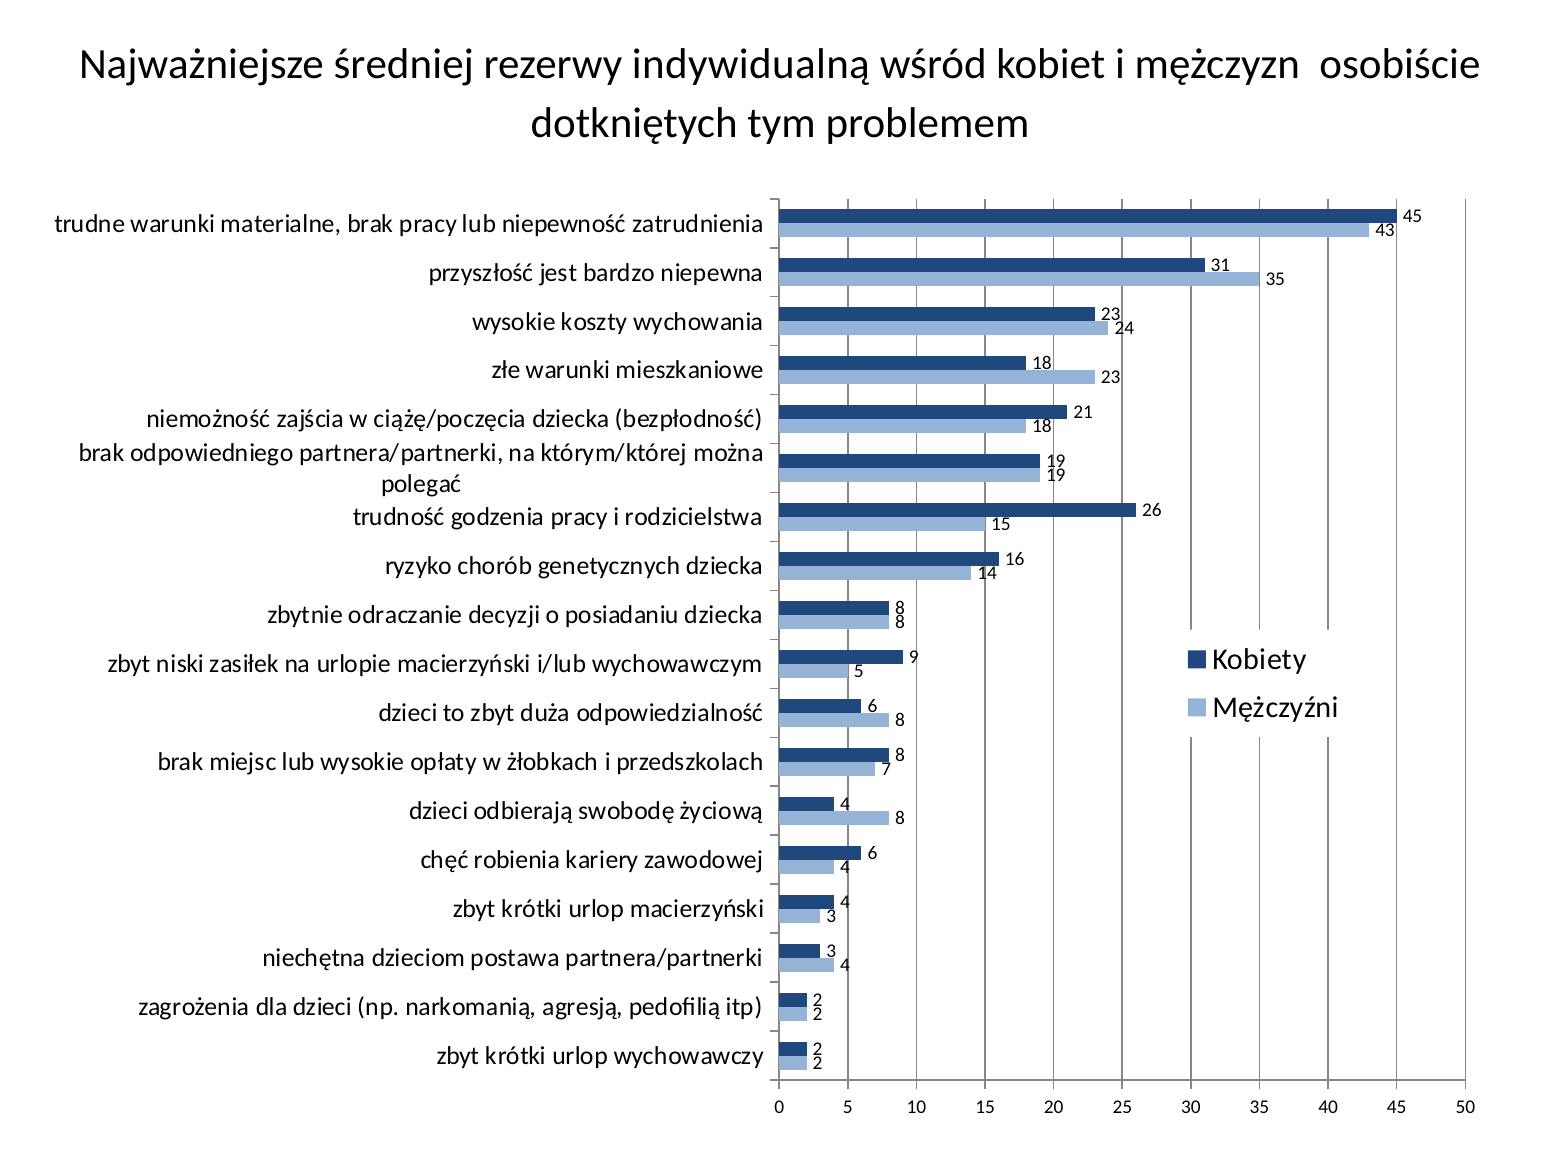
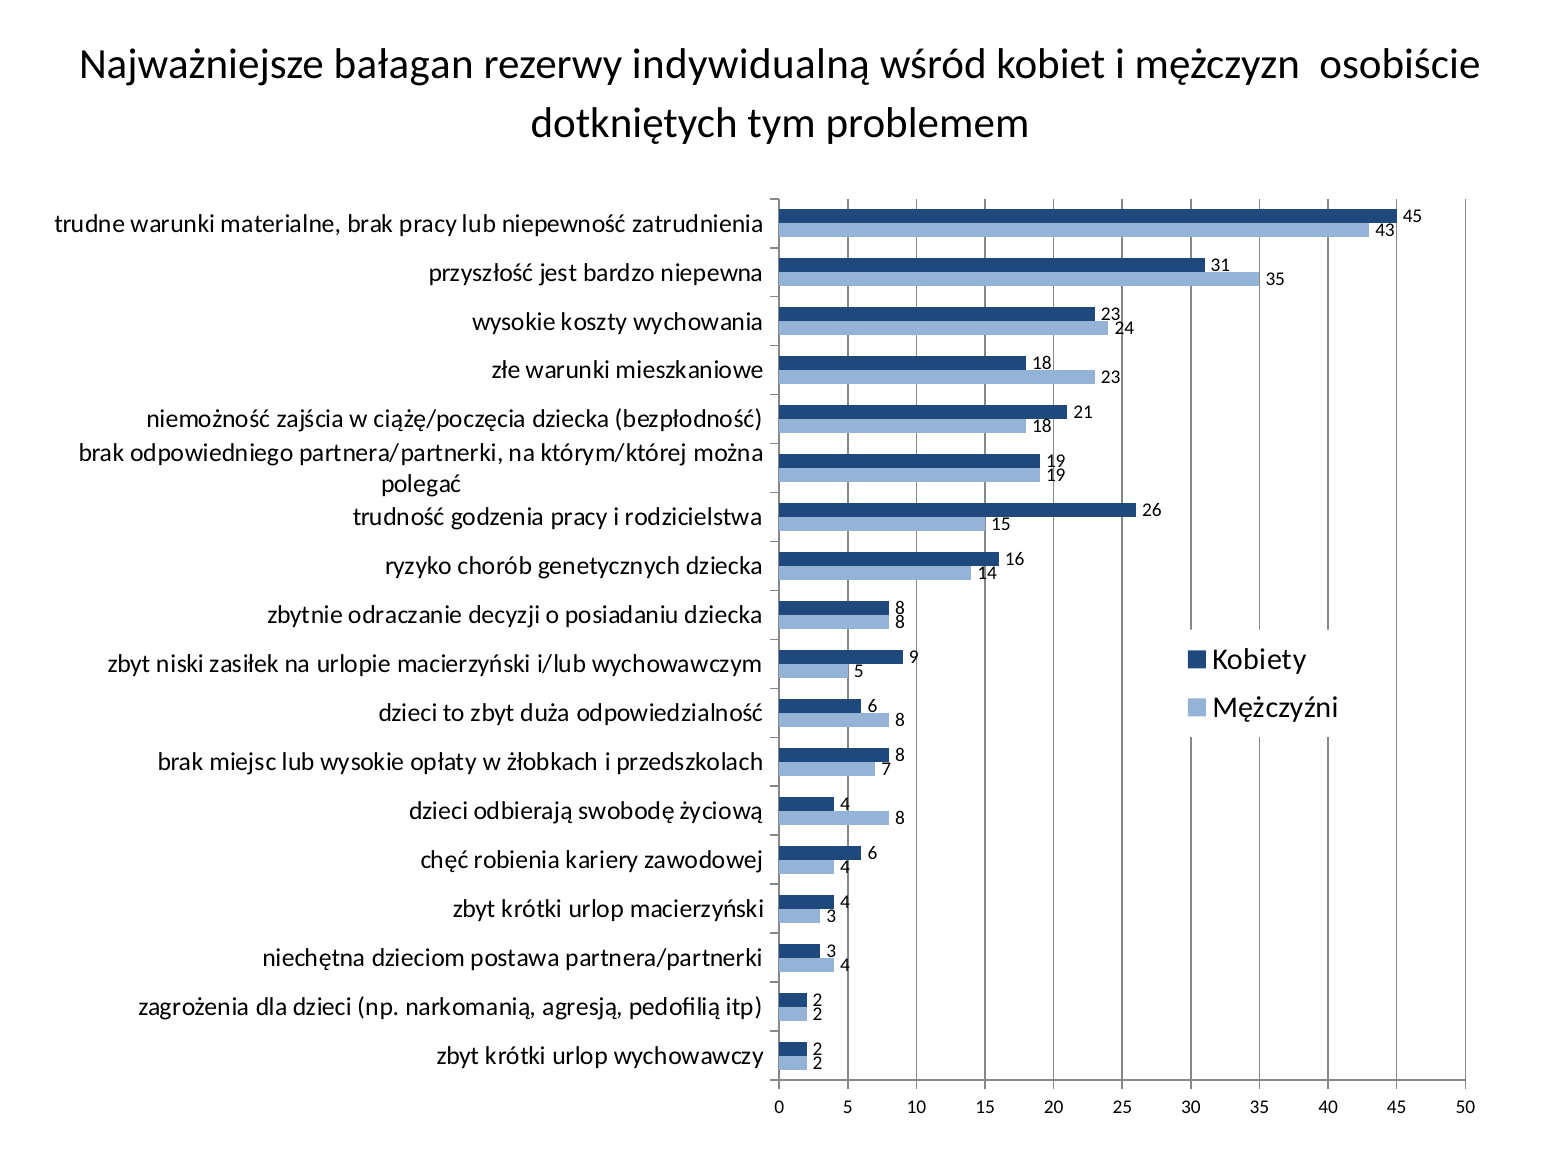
średniej: średniej -> bałagan (404, 64)
